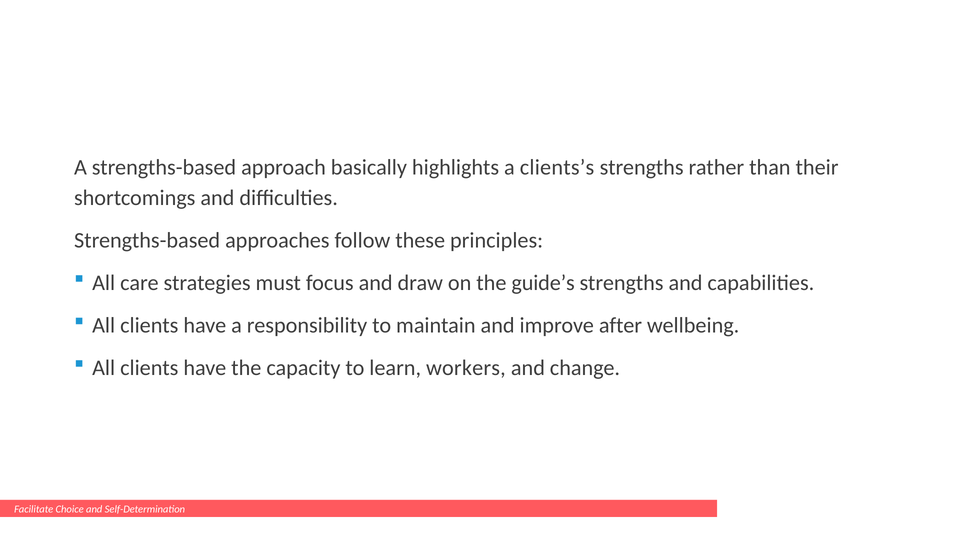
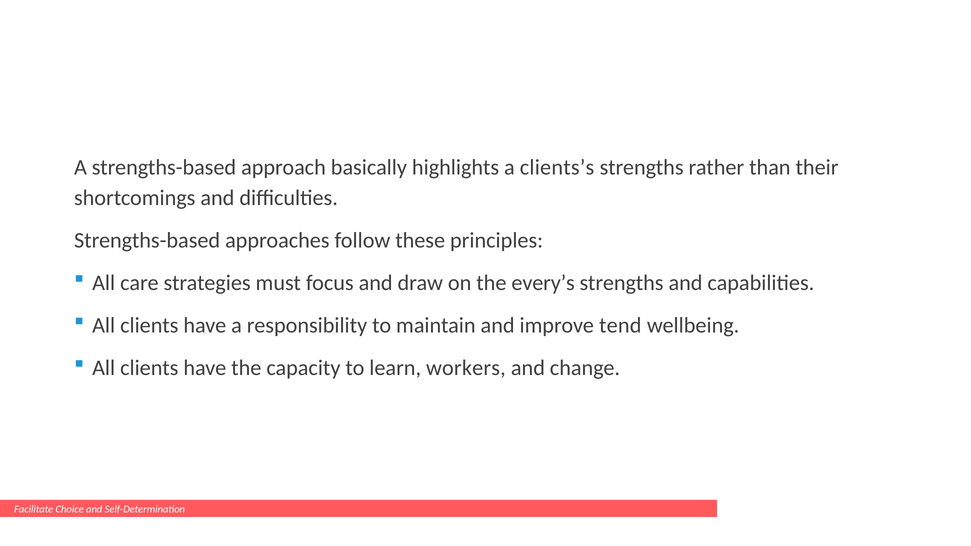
guide’s: guide’s -> every’s (543, 283)
after: after -> tend (620, 326)
